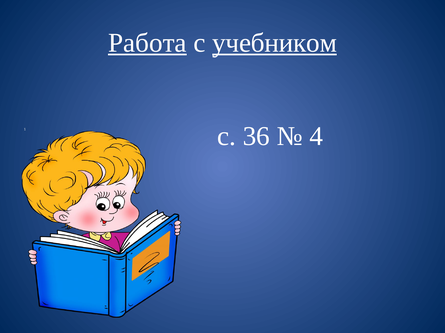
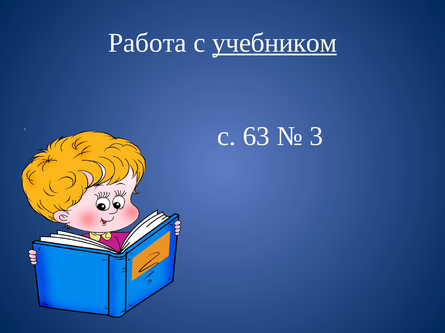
Работа underline: present -> none (147, 43)
36: 36 -> 63 (256, 136)
4: 4 -> 3 (316, 136)
